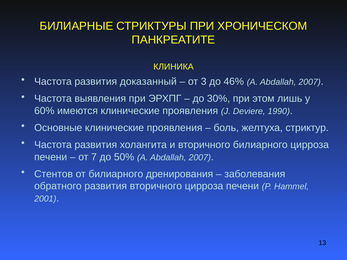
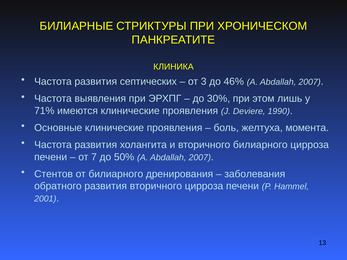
доказанный: доказанный -> септических (148, 82)
60%: 60% -> 71% (44, 111)
стриктур: стриктур -> момента (307, 128)
